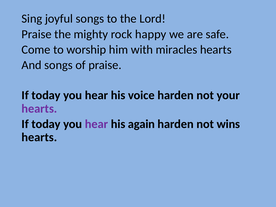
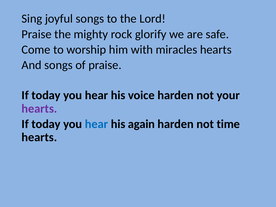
happy: happy -> glorify (151, 34)
hear colour: purple -> blue (96, 124)
wins: wins -> time (228, 124)
